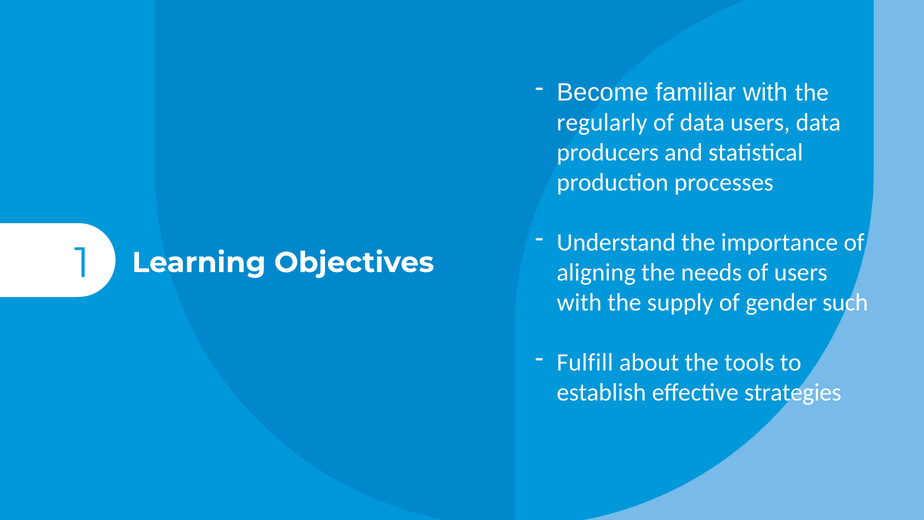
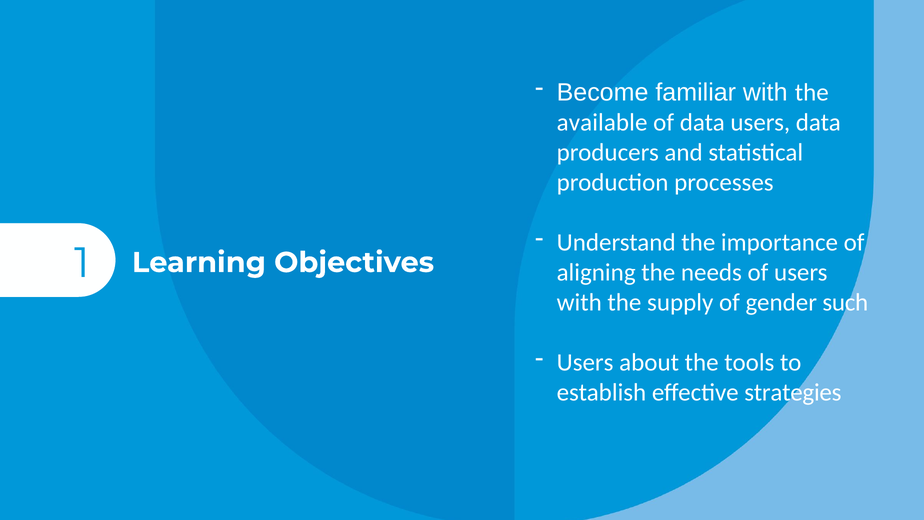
regularly: regularly -> available (602, 122)
Fulfill: Fulfill -> Users (585, 362)
